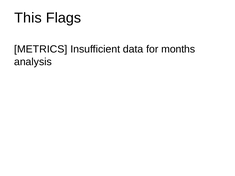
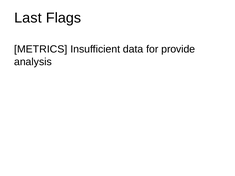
This: This -> Last (28, 18)
months: months -> provide (178, 49)
